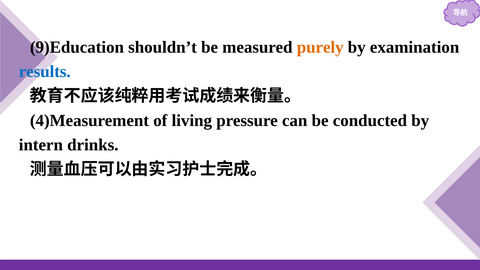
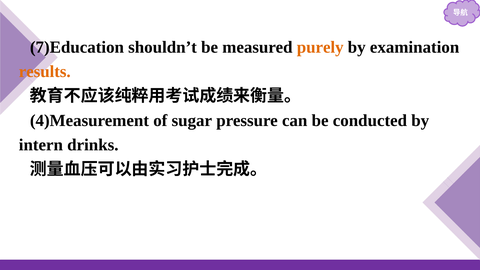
9)Education: 9)Education -> 7)Education (77, 47)
results colour: blue -> orange (45, 72)
living: living -> sugar (192, 120)
